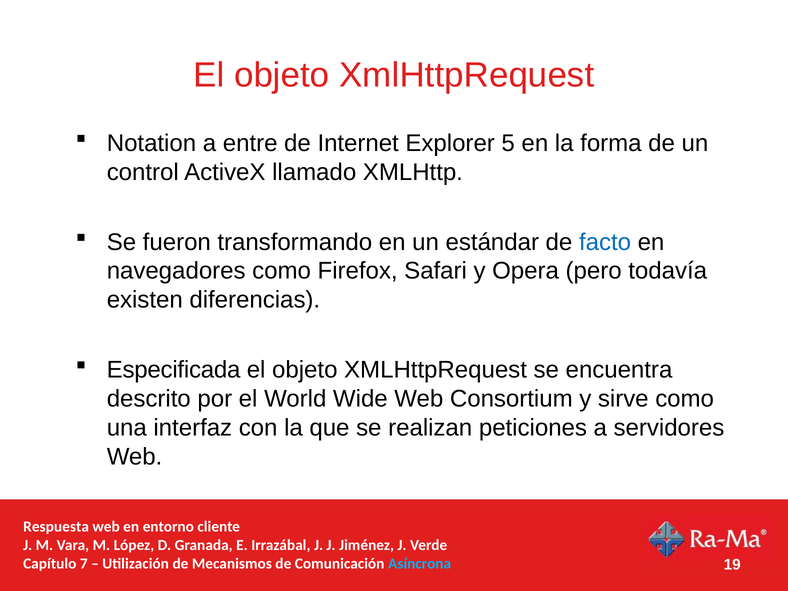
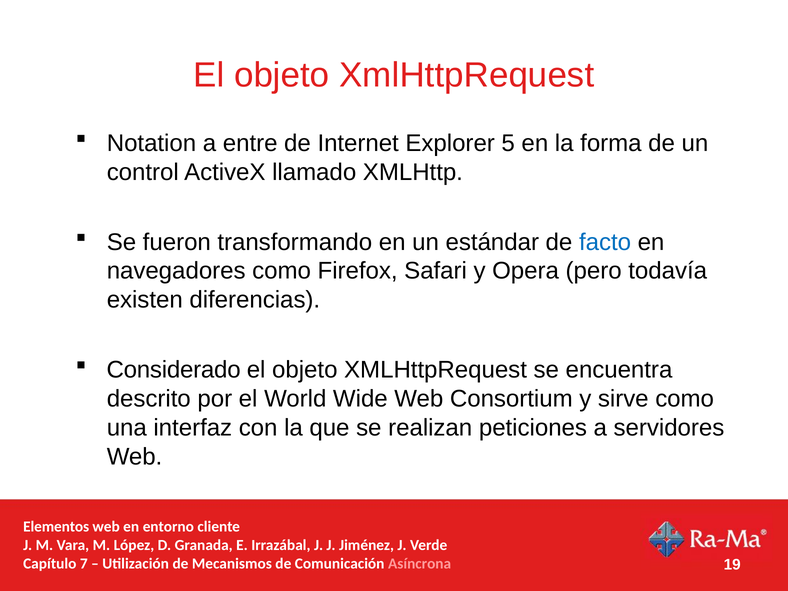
Especificada: Especificada -> Considerado (174, 370)
Respuesta: Respuesta -> Elementos (56, 527)
Asíncrona colour: light blue -> pink (420, 564)
